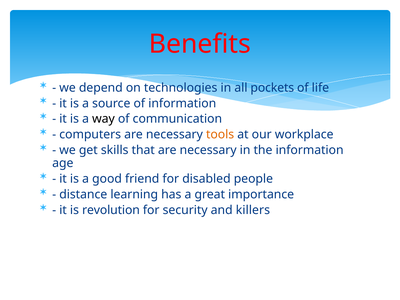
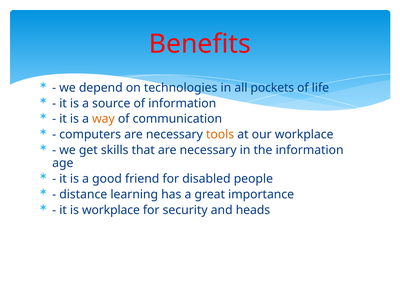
way colour: black -> orange (103, 119)
is revolution: revolution -> workplace (111, 210)
killers: killers -> heads (253, 210)
